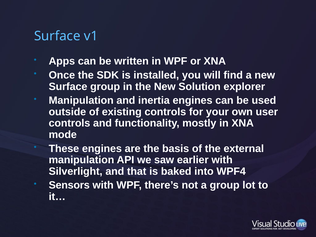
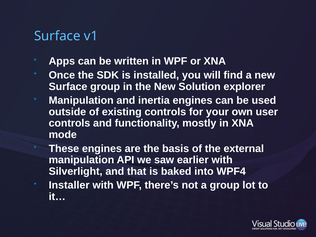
Sensors: Sensors -> Installer (69, 185)
